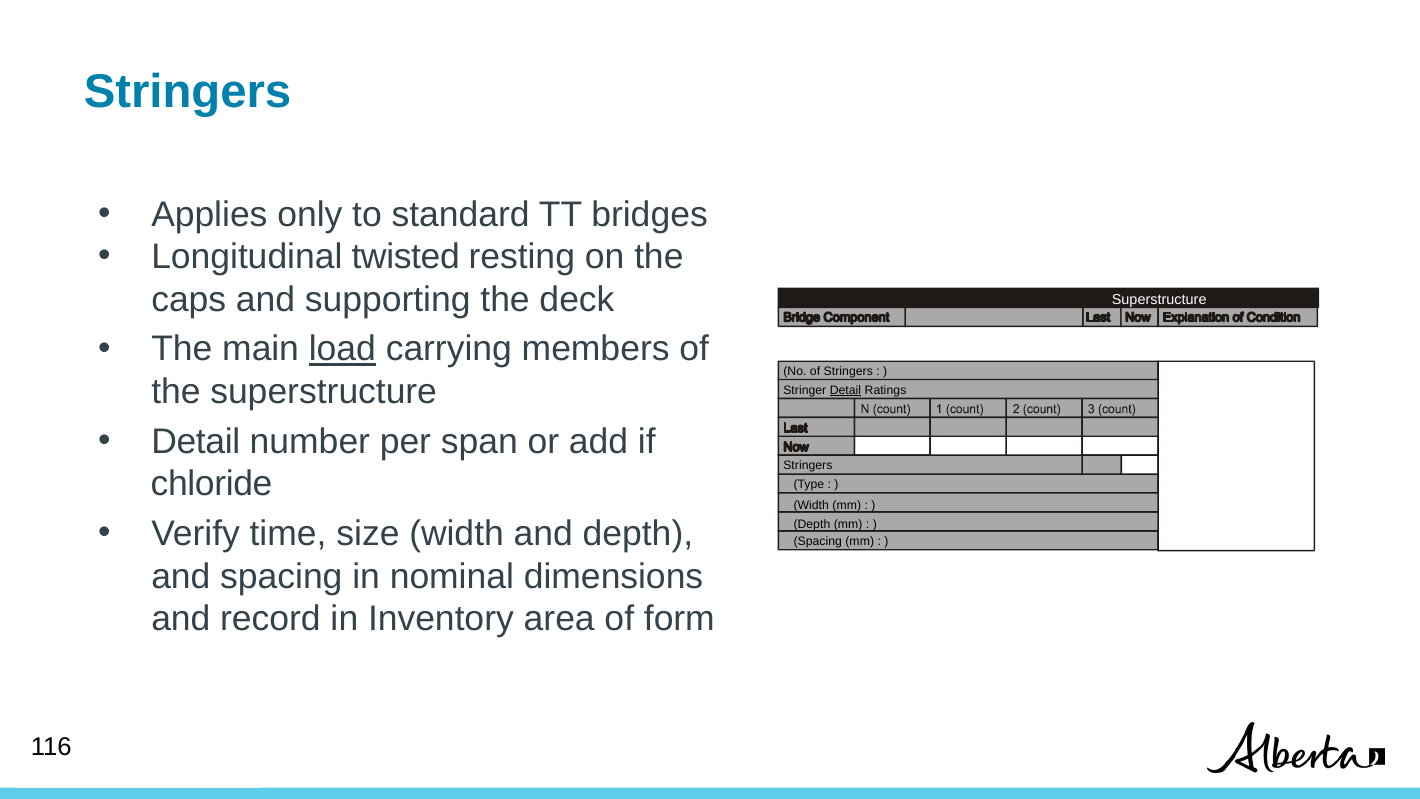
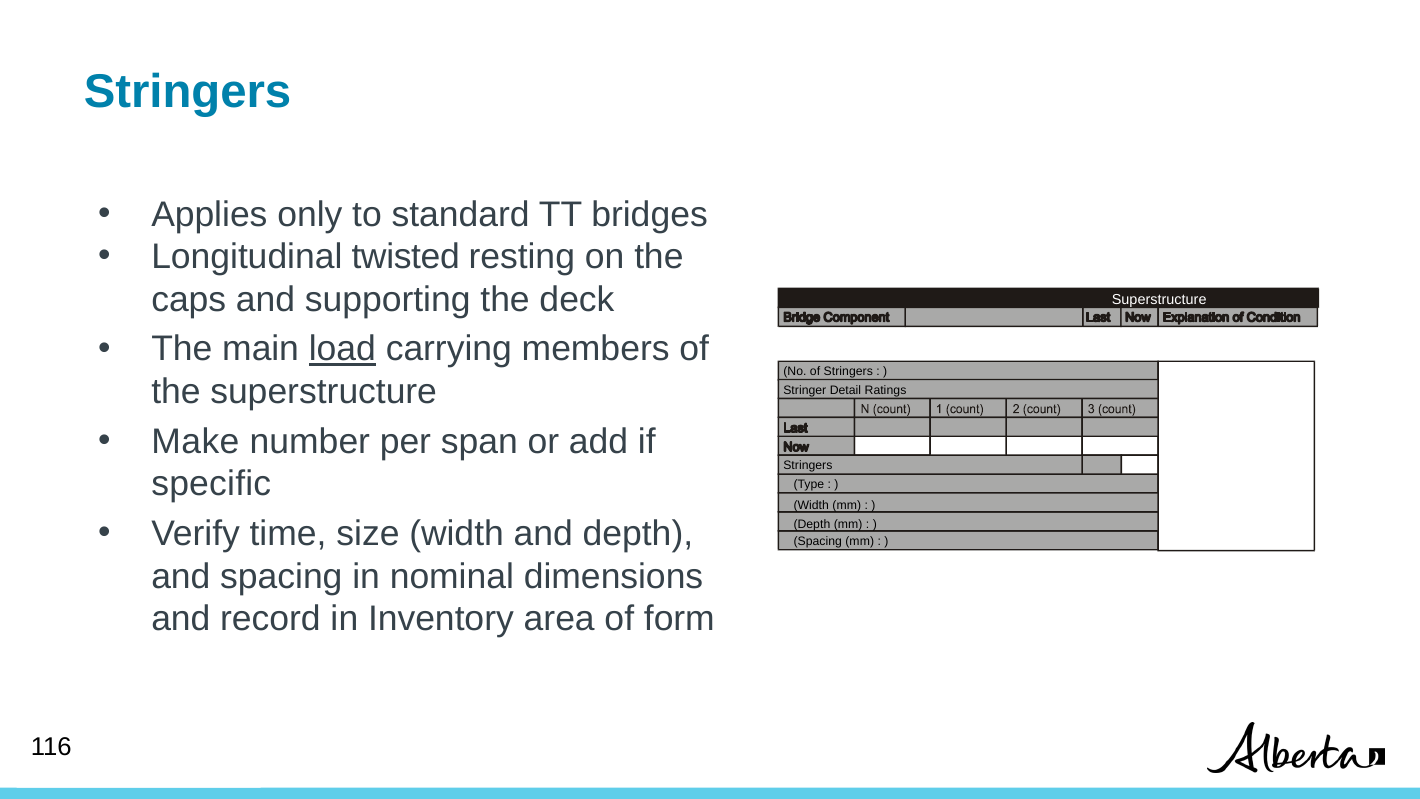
Detail underline: present -> none (845, 390)
Detail: Detail -> Make (195, 441)
chloride: chloride -> specific (211, 484)
